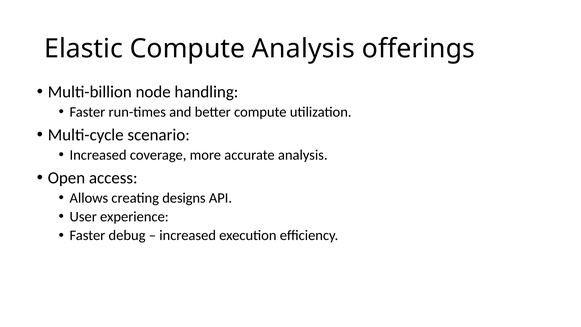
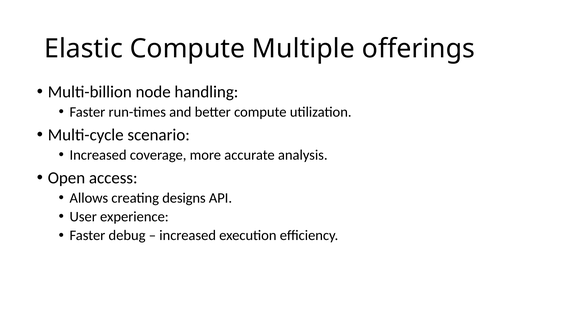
Compute Analysis: Analysis -> Multiple (303, 49)
